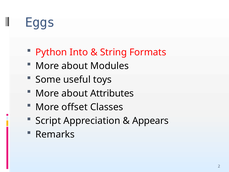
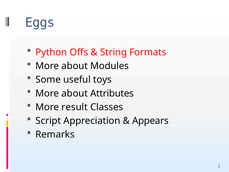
Into: Into -> Offs (79, 52)
offset: offset -> result (75, 107)
